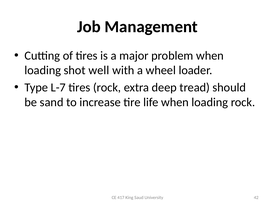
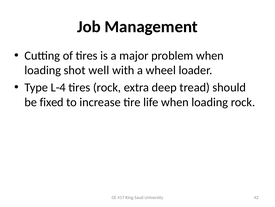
L-7: L-7 -> L-4 (58, 87)
sand: sand -> fixed (52, 102)
